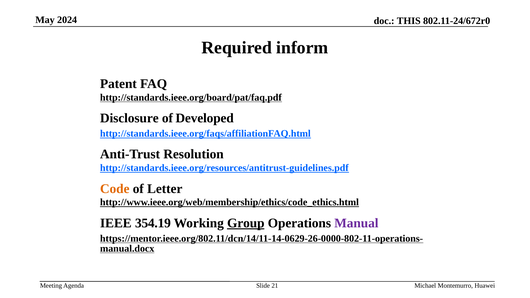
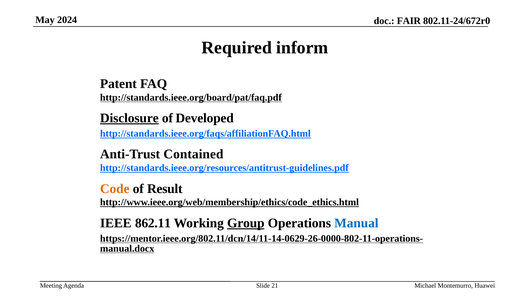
THIS: THIS -> FAIR (409, 21)
Disclosure underline: none -> present (129, 118)
Resolution: Resolution -> Contained (193, 154)
Letter: Letter -> Result (165, 189)
354.19: 354.19 -> 862.11 (153, 223)
Manual colour: purple -> blue (356, 223)
